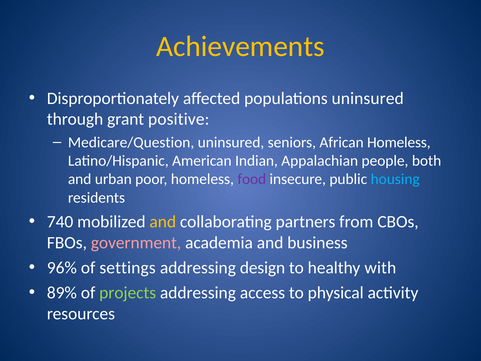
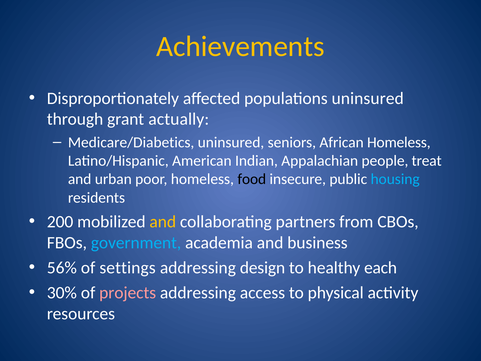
positive: positive -> actually (179, 119)
Medicare/Question: Medicare/Question -> Medicare/Diabetics (131, 142)
both: both -> treat (427, 161)
food colour: purple -> black (252, 179)
740: 740 -> 200 (60, 222)
government colour: pink -> light blue (136, 242)
96%: 96% -> 56% (62, 268)
with: with -> each (381, 268)
89%: 89% -> 30% (62, 293)
projects colour: light green -> pink (128, 293)
